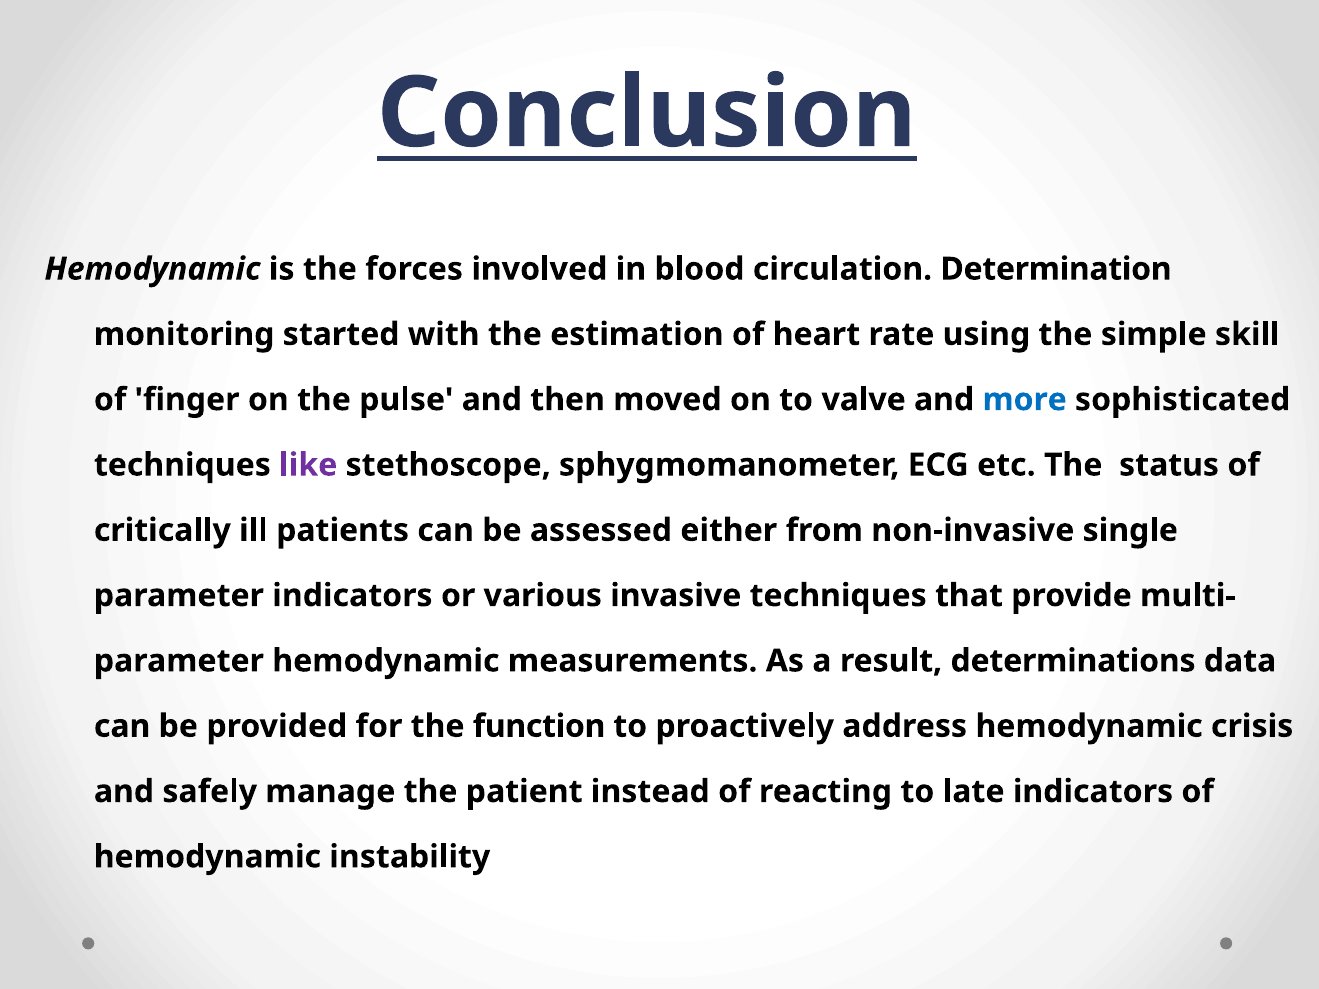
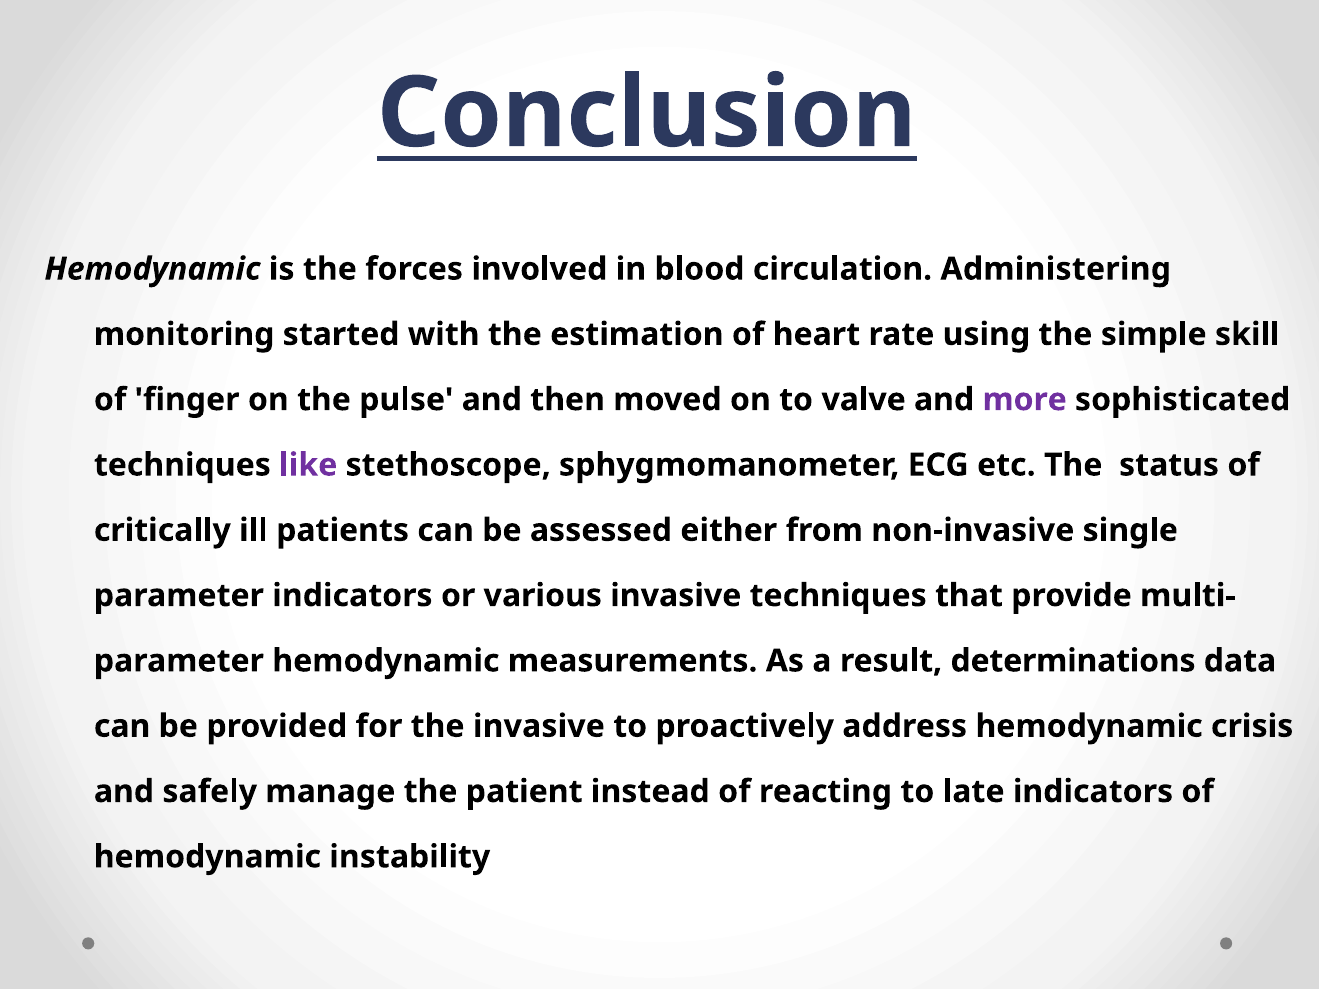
Determination: Determination -> Administering (1056, 269)
more colour: blue -> purple (1025, 400)
the function: function -> invasive (539, 726)
